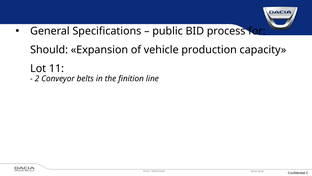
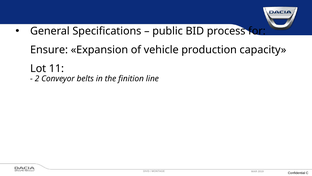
Should: Should -> Ensure (49, 50)
